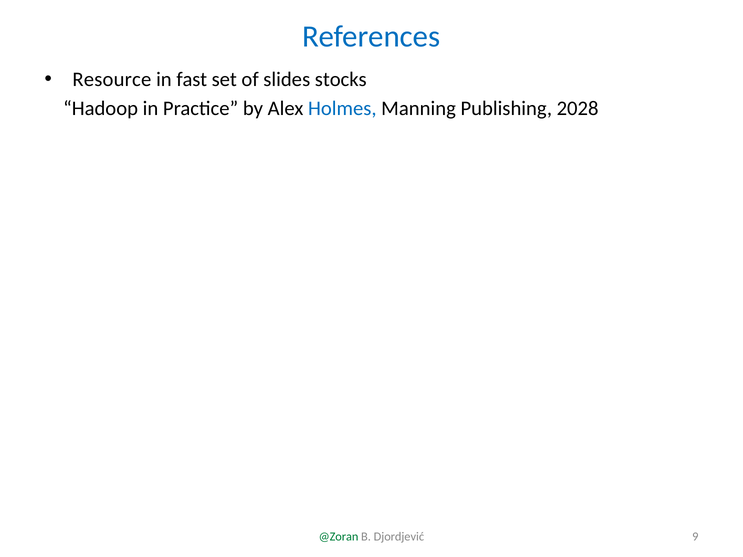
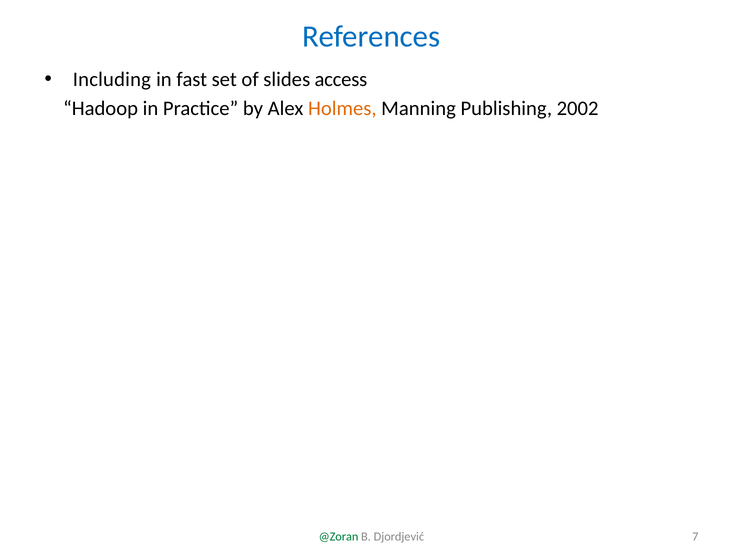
Resource: Resource -> Including (112, 79)
stocks: stocks -> access (341, 79)
Holmes colour: blue -> orange (342, 108)
2028: 2028 -> 2002 (578, 108)
9: 9 -> 7 (695, 537)
